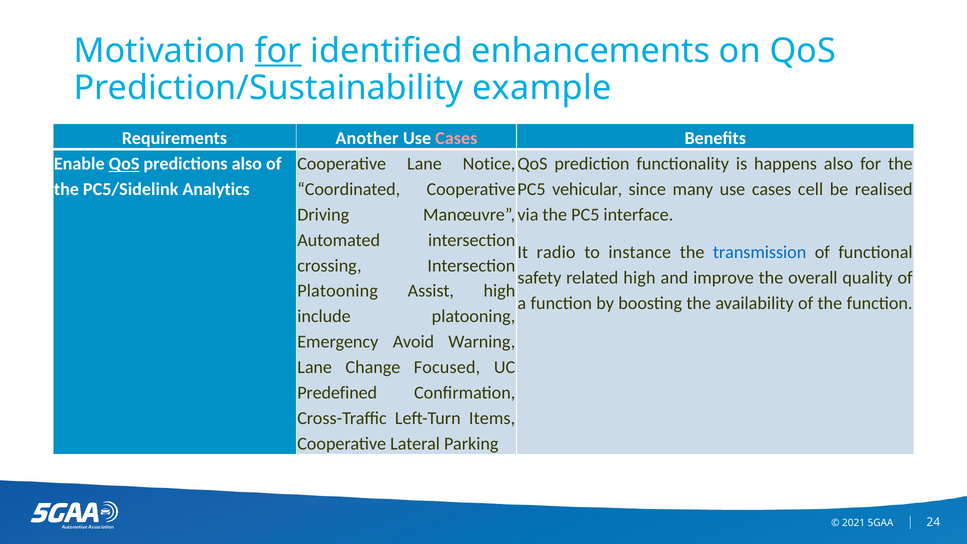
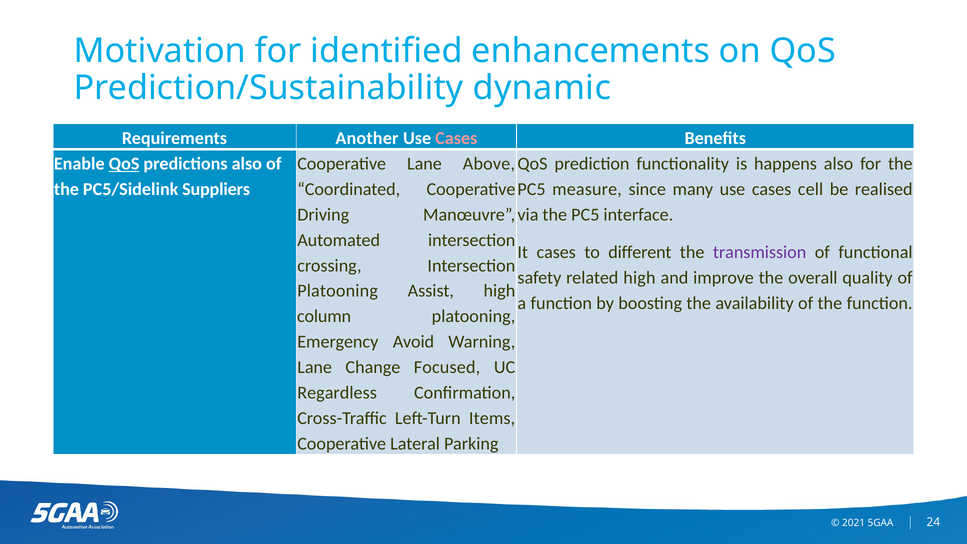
for underline: present -> none (278, 51)
example: example -> dynamic (542, 88)
Notice: Notice -> Above (489, 164)
Analytics: Analytics -> Suppliers (216, 189)
vehicular: vehicular -> measure (587, 189)
It radio: radio -> cases (556, 252)
instance: instance -> different (640, 252)
transmission colour: blue -> purple (760, 252)
include: include -> column (324, 316)
Predefined: Predefined -> Regardless (337, 393)
